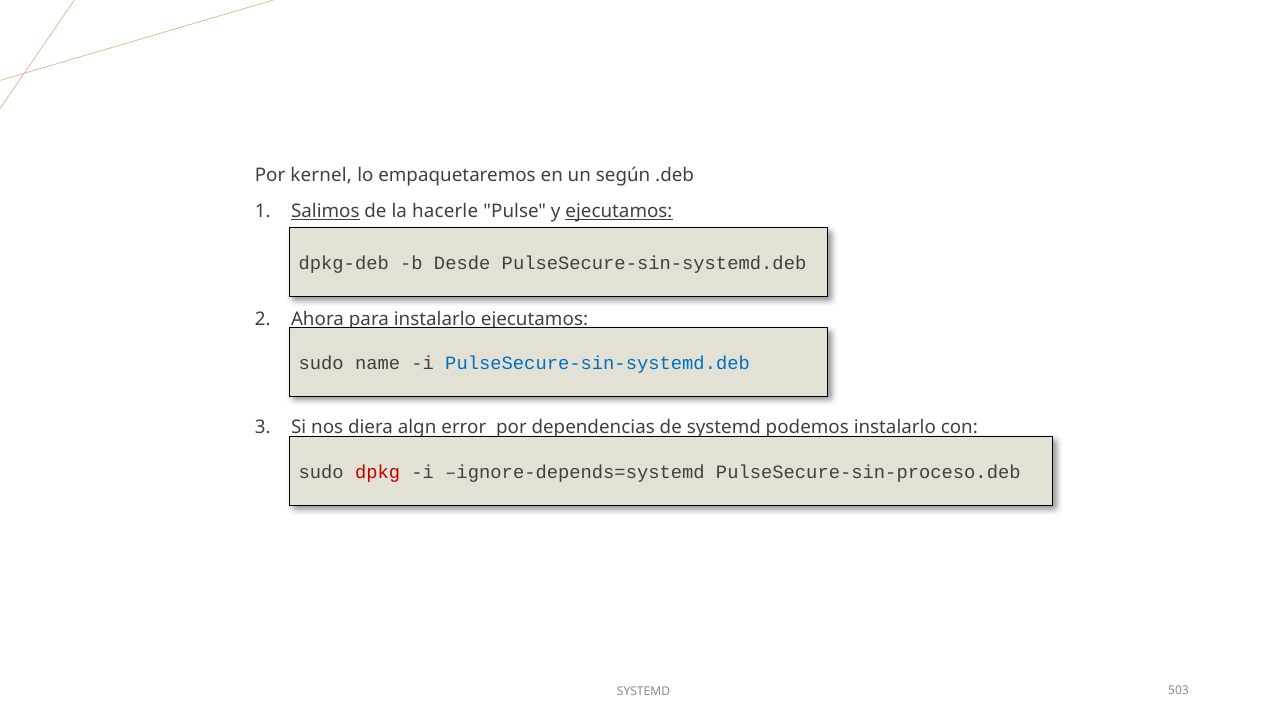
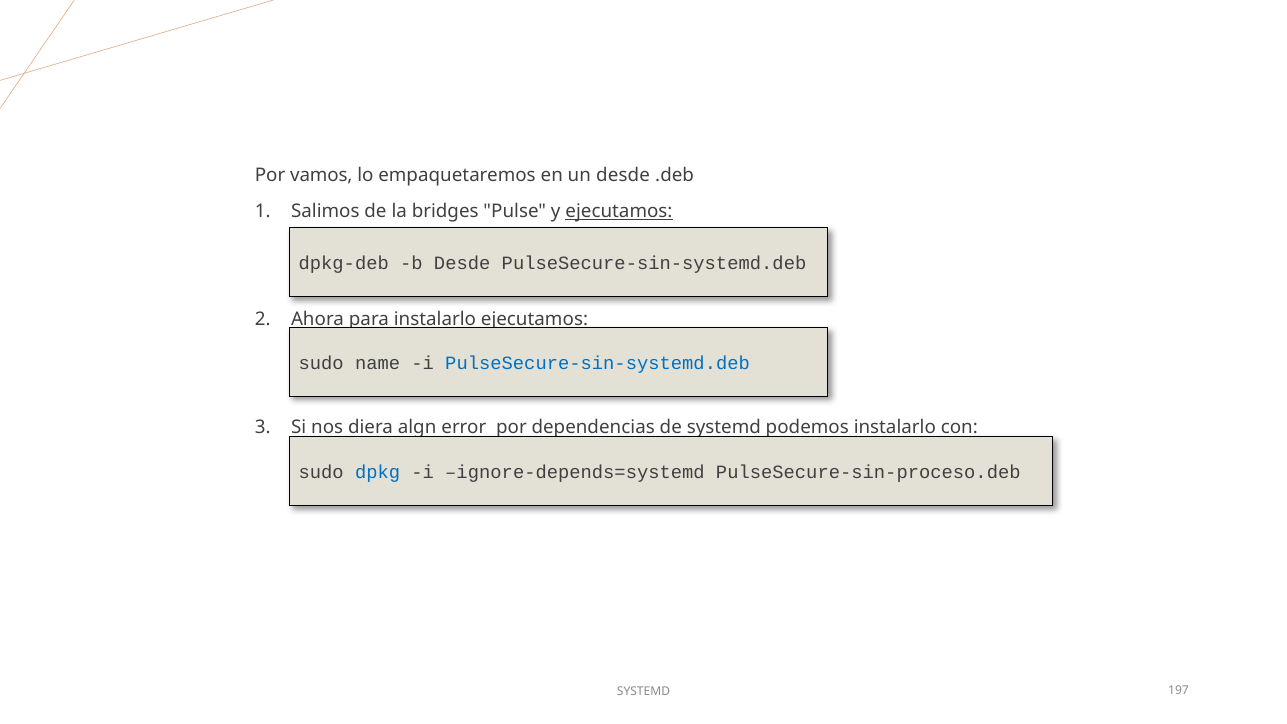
kernel: kernel -> vamos (321, 175)
un según: según -> desde (623, 175)
Salimos underline: present -> none (325, 211)
hacerle: hacerle -> bridges (445, 211)
dpkg colour: red -> blue (378, 473)
503: 503 -> 197 (1179, 690)
